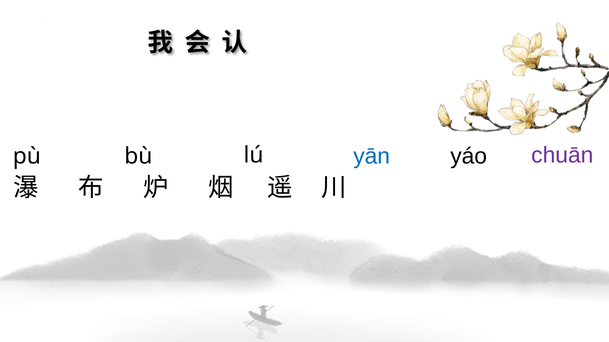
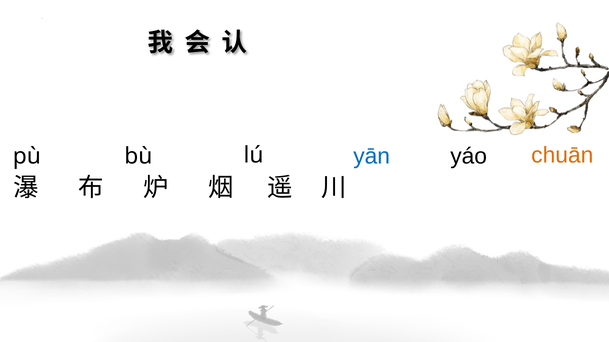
chuān colour: purple -> orange (562, 156)
